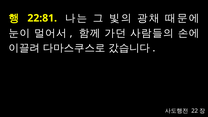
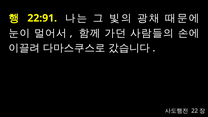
22:81: 22:81 -> 22:91 (42, 18)
